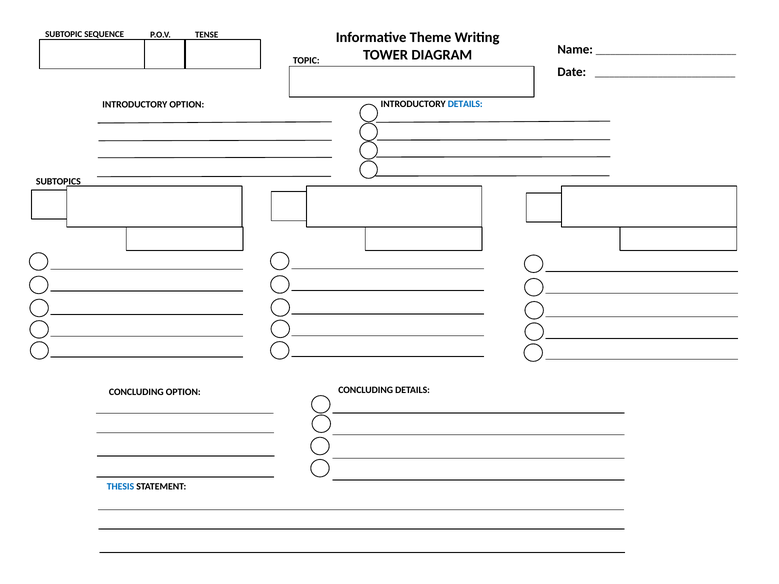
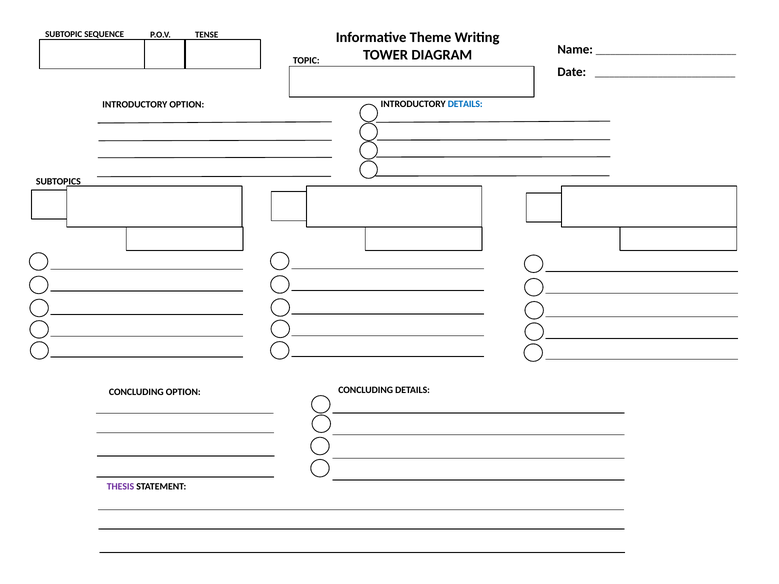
THESIS colour: blue -> purple (120, 487)
